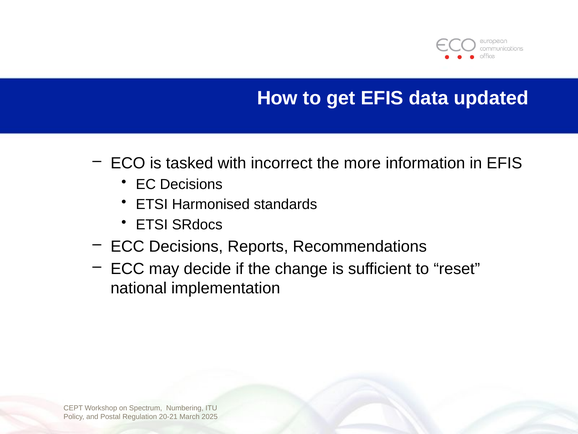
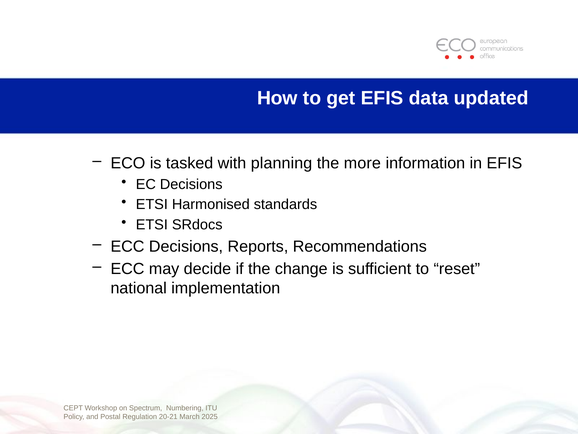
incorrect: incorrect -> planning (282, 163)
